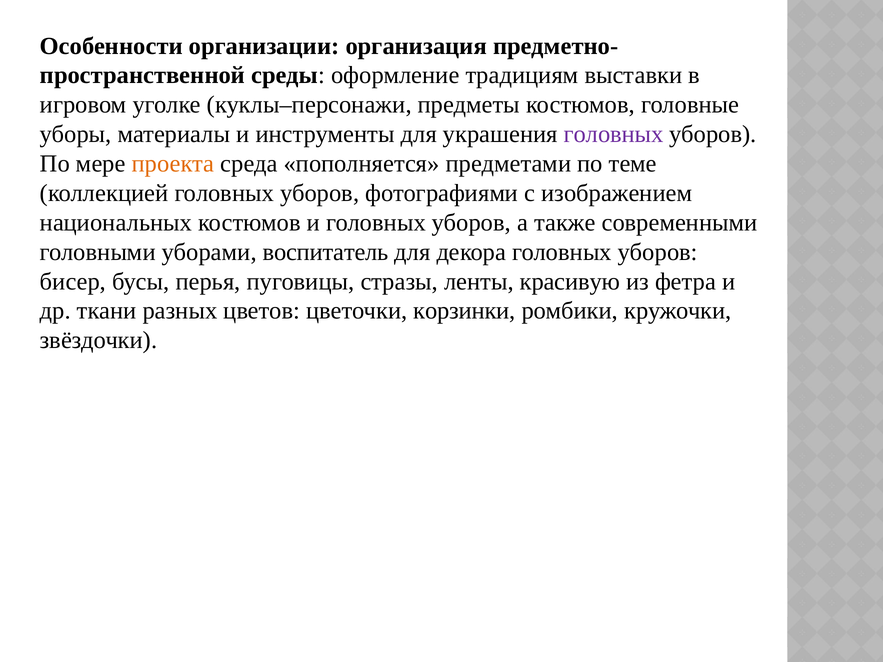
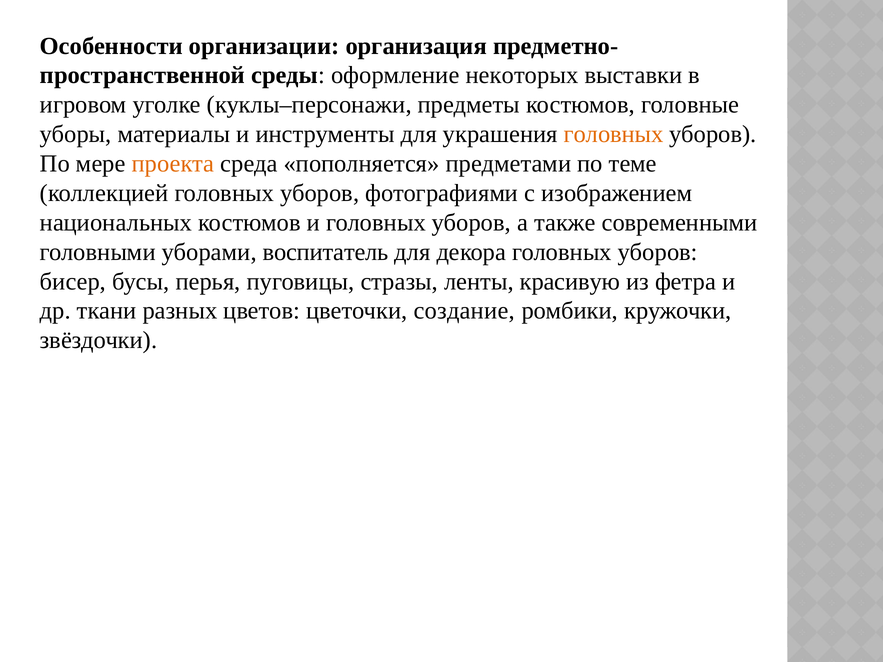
традициям: традициям -> некоторых (522, 75)
головных colour: purple -> orange (614, 134)
корзинки: корзинки -> создание (464, 311)
